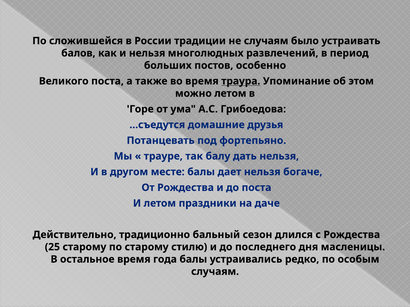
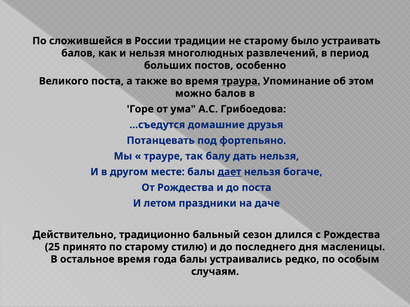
не случаям: случаям -> старому (266, 41)
можно летом: летом -> балов (230, 94)
дает underline: none -> present (229, 172)
25 старому: старому -> принято (85, 247)
